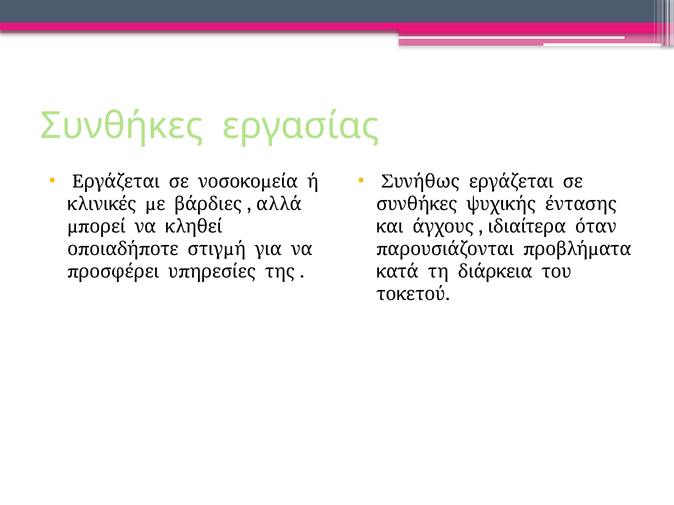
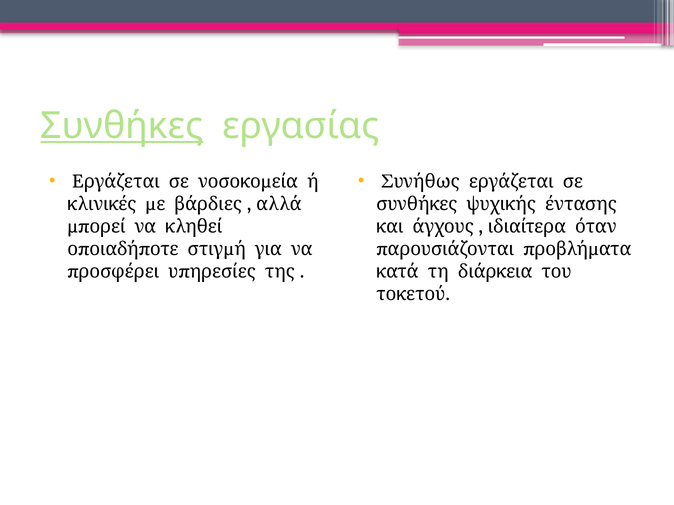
Συνθήκες underline: none -> present (122, 126)
